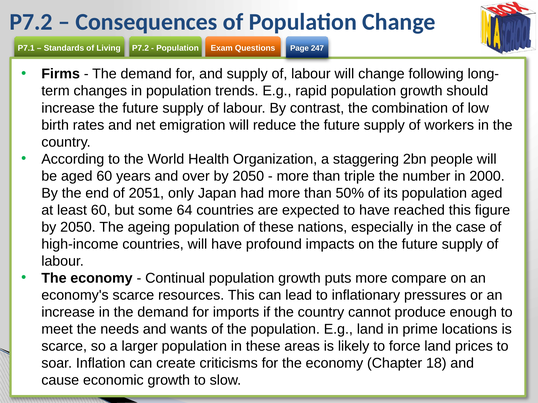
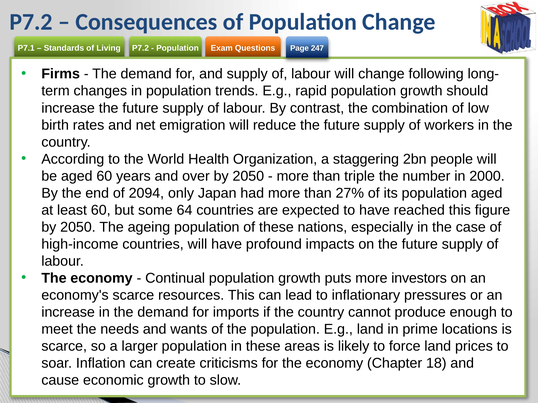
2051: 2051 -> 2094 (146, 193)
50%: 50% -> 27% (350, 193)
compare: compare -> investors (419, 278)
